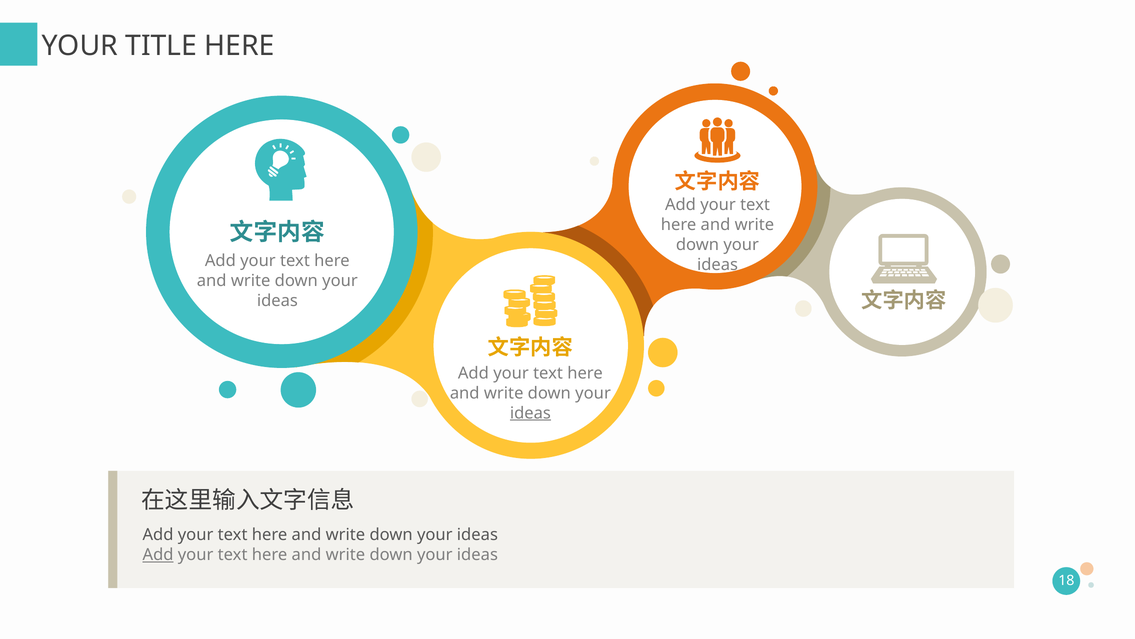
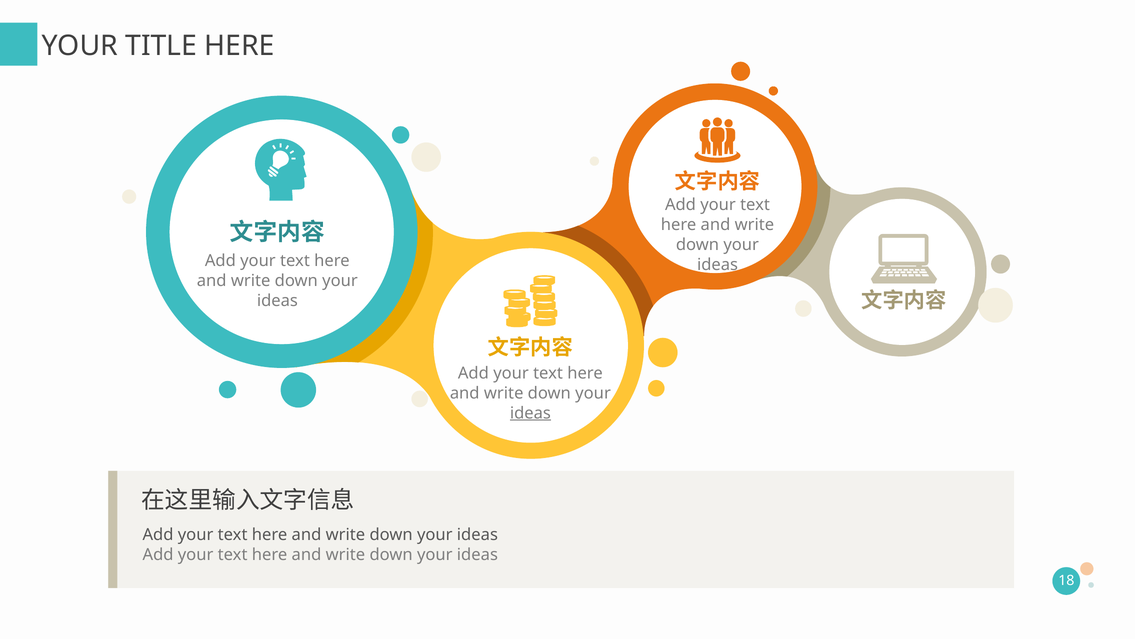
Add underline: present -> none (158, 554)
